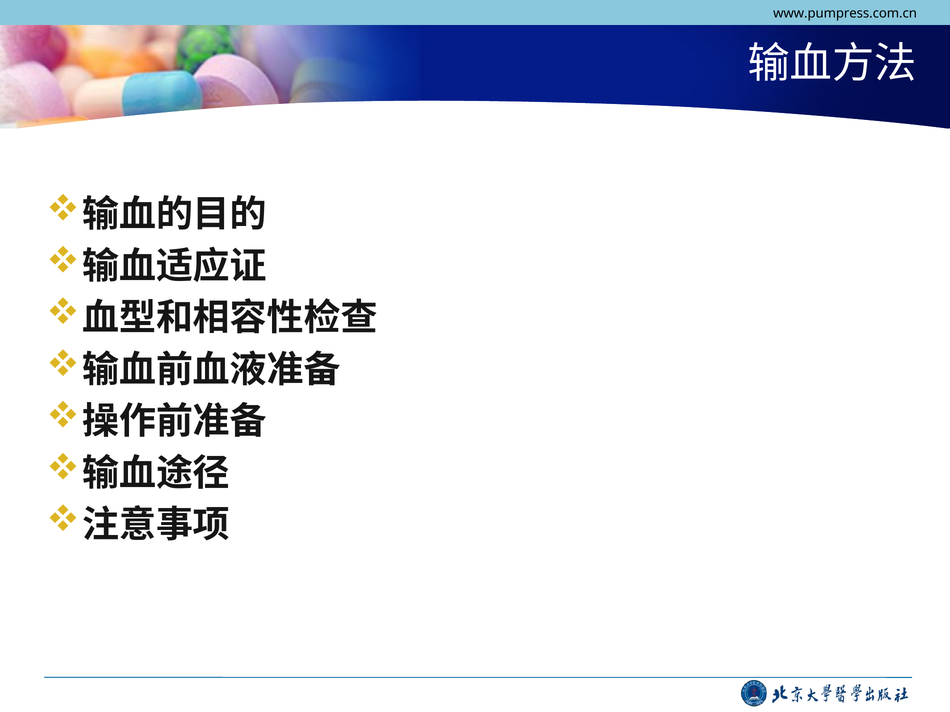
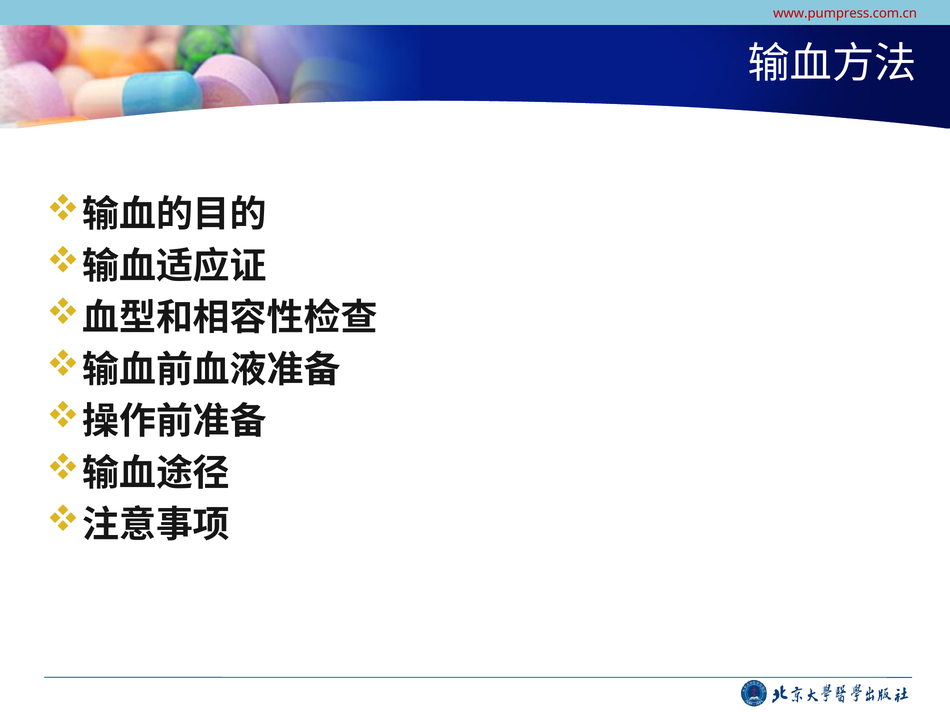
www.pumpress.com.cn colour: black -> red (845, 14)
